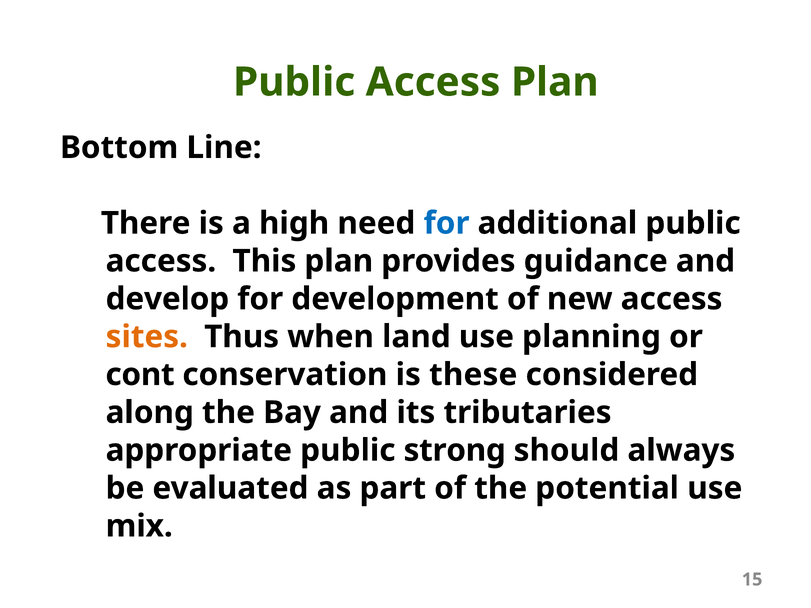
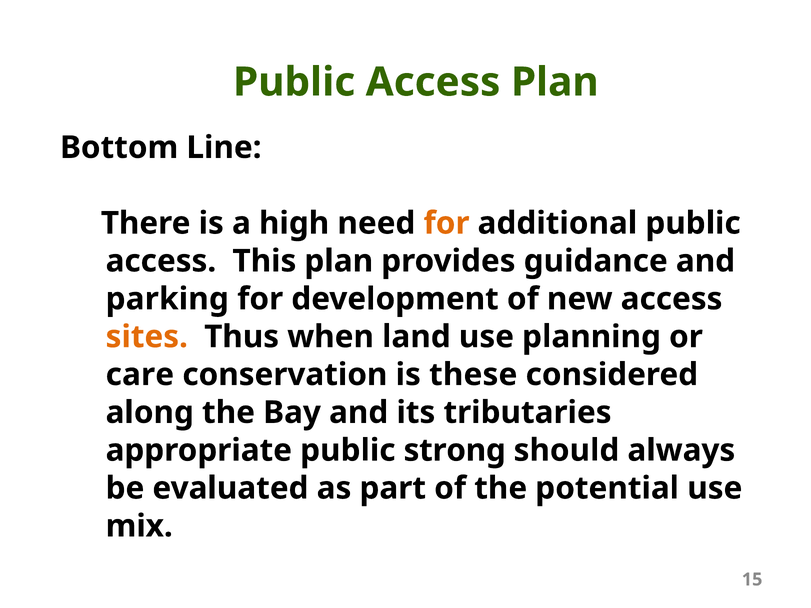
for colour: blue -> orange (447, 223)
develop: develop -> parking (167, 299)
cont: cont -> care (140, 375)
